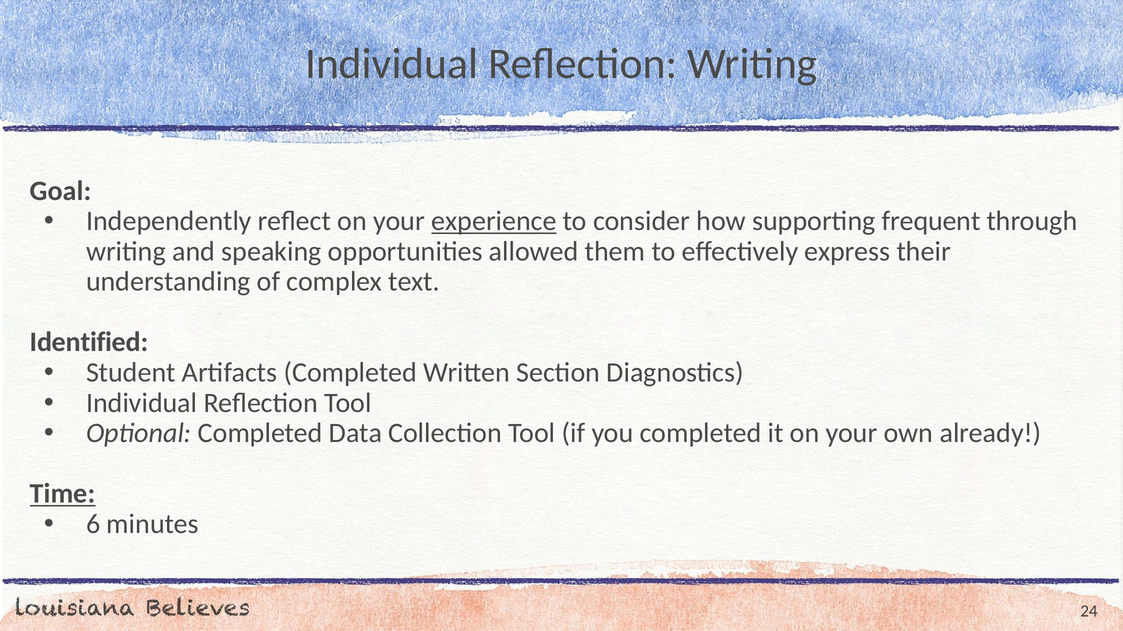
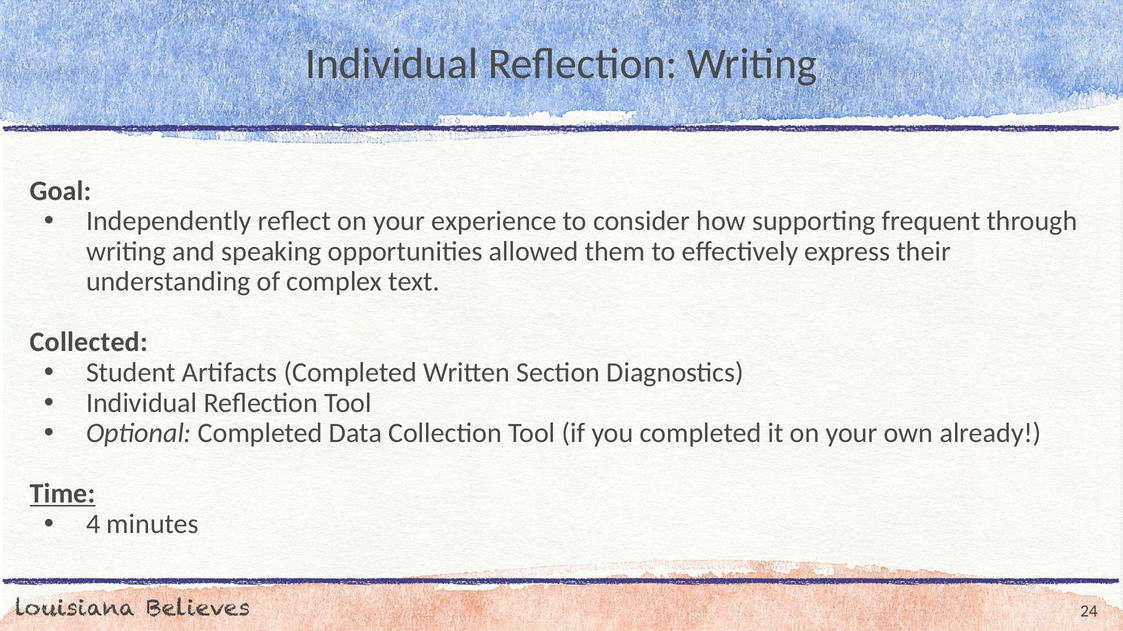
experience underline: present -> none (494, 221)
Identified: Identified -> Collected (89, 343)
6: 6 -> 4 (93, 525)
